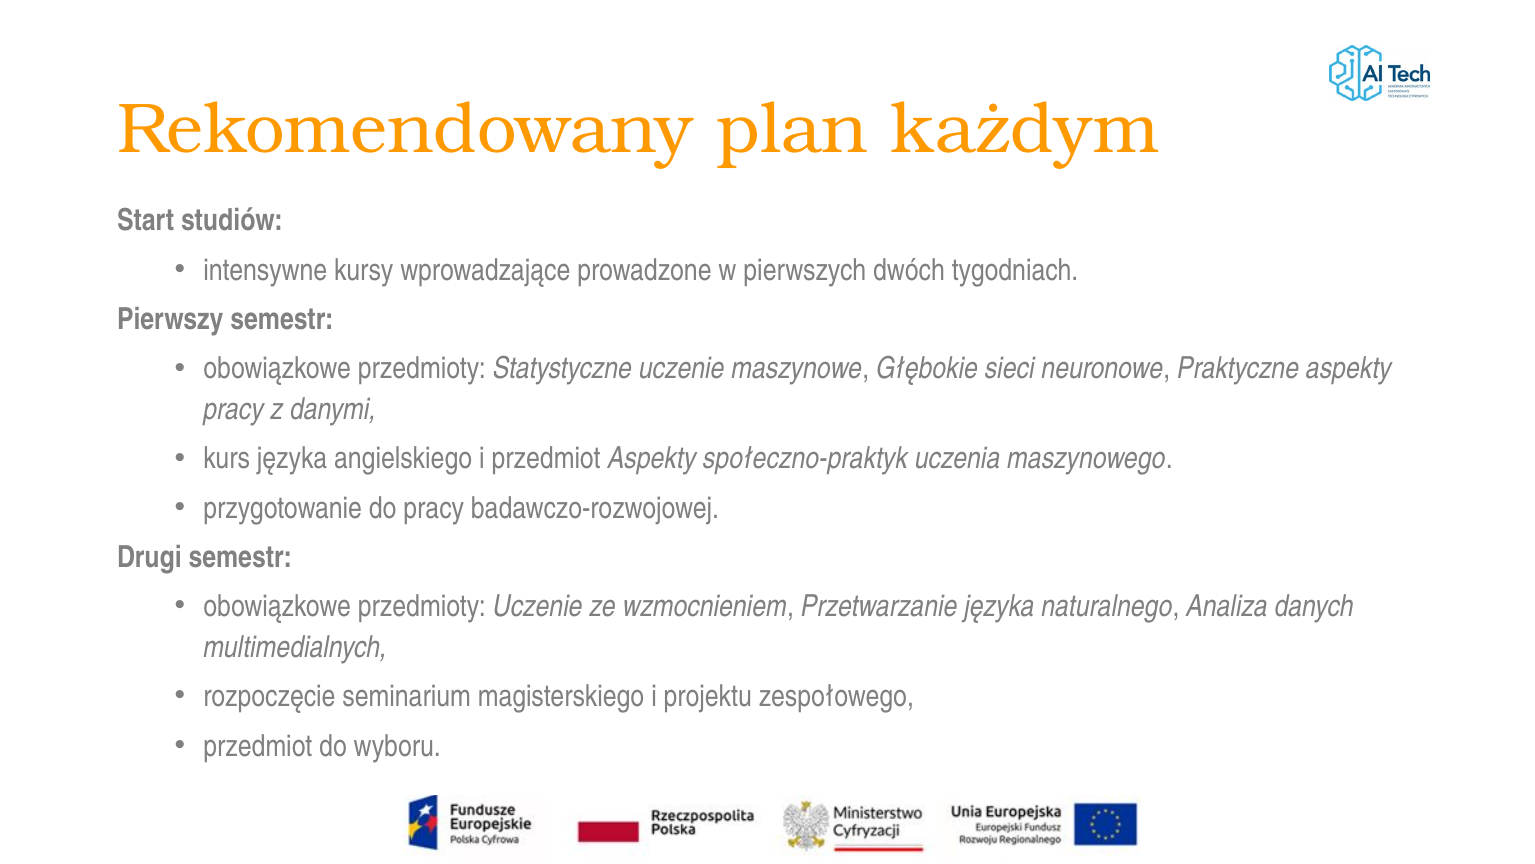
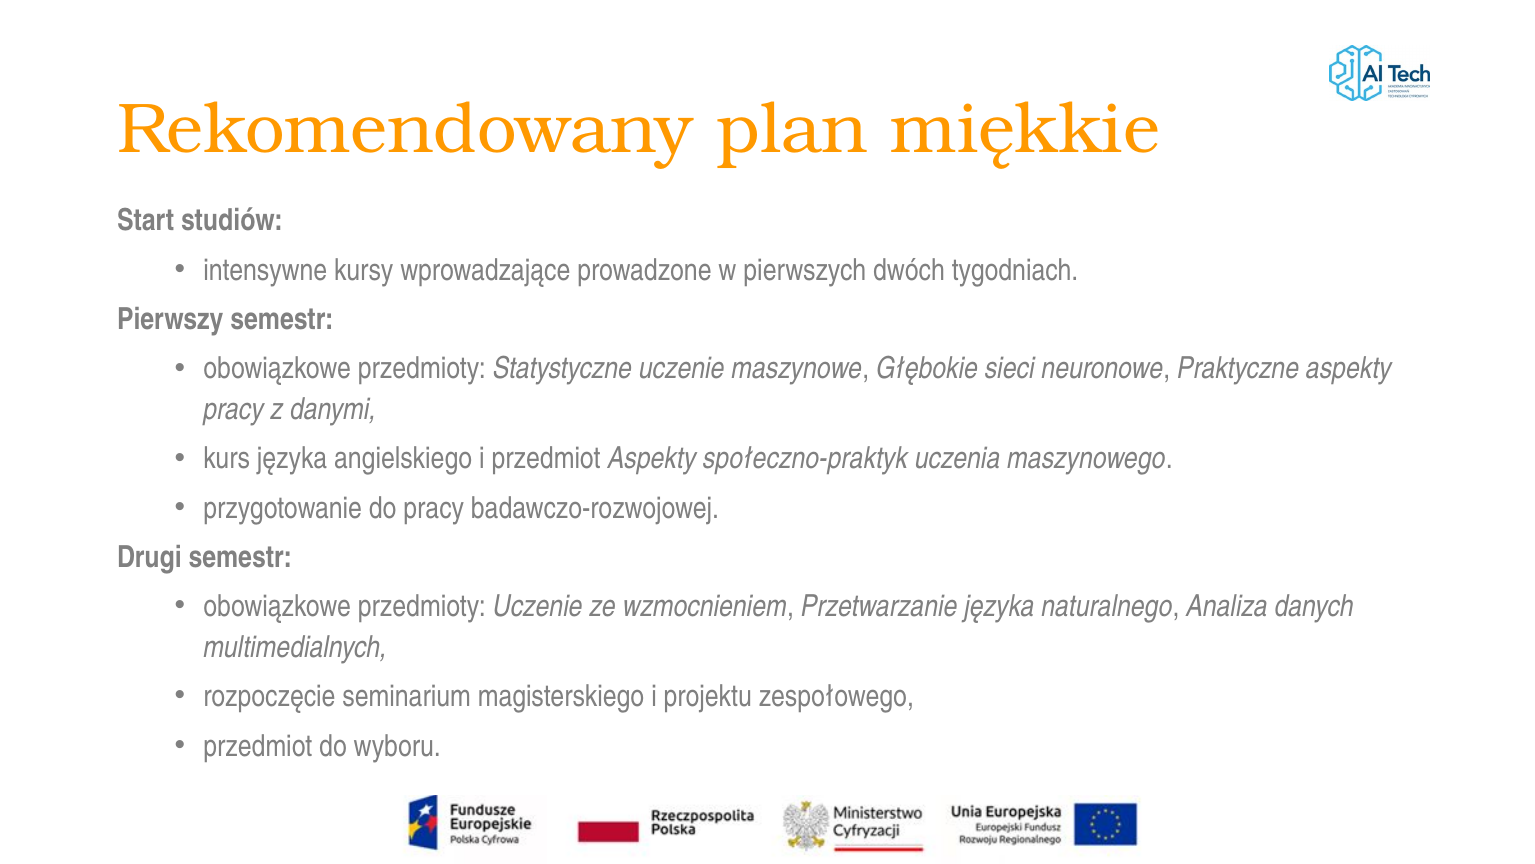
każdym: każdym -> miękkie (1025, 129)
